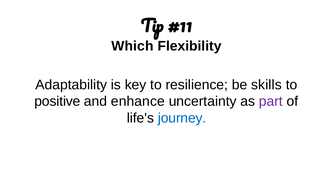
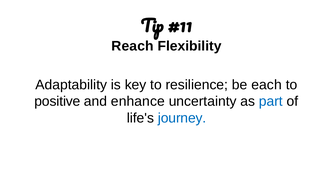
Which: Which -> Reach (132, 46)
skills: skills -> each (266, 85)
part colour: purple -> blue (271, 102)
